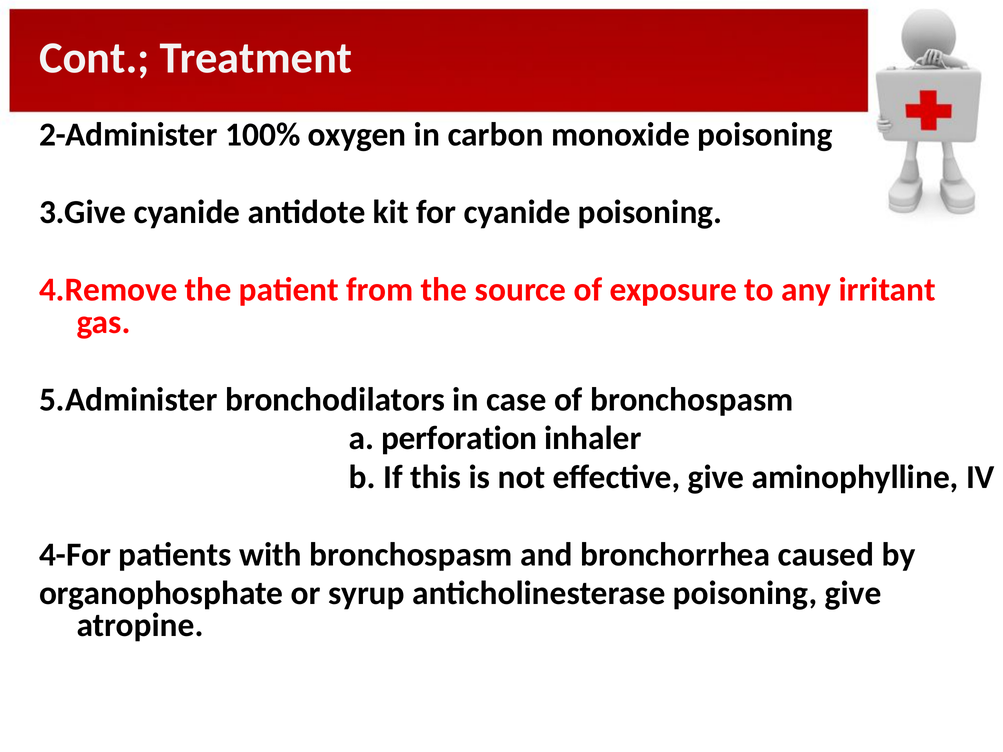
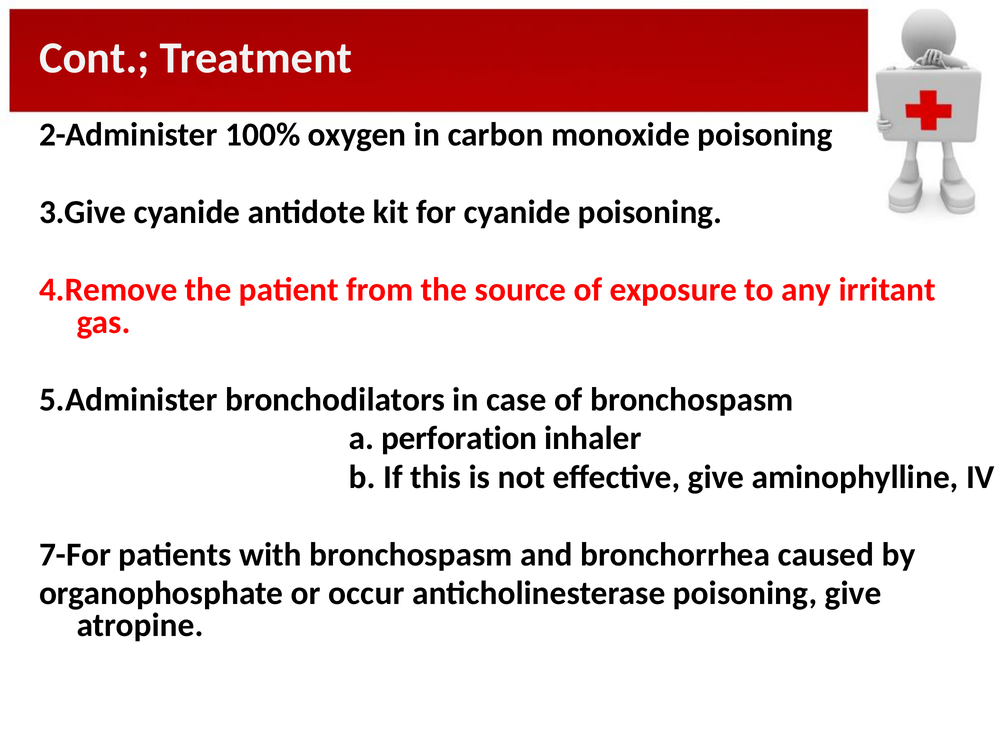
4-For: 4-For -> 7-For (75, 555)
syrup: syrup -> occur (366, 593)
